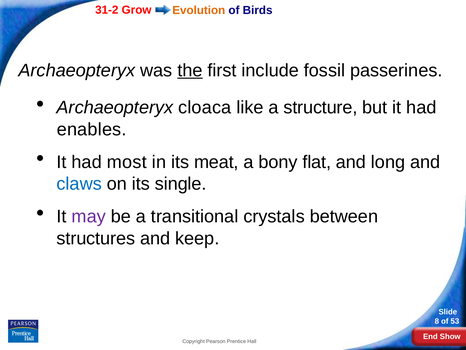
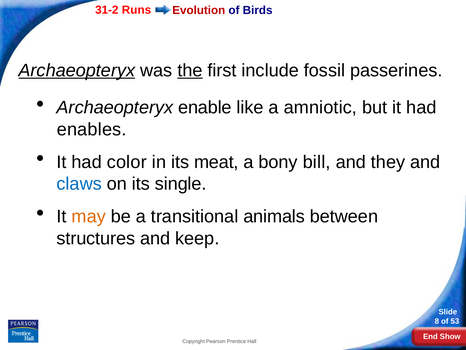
Grow: Grow -> Runs (136, 10)
Evolution colour: orange -> red (199, 10)
Archaeopteryx underline: none -> present (77, 70)
cloaca: cloaca -> enable (205, 107)
structure: structure -> amniotic (320, 107)
most: most -> color (127, 162)
flat: flat -> bill (317, 162)
long: long -> they (388, 162)
may colour: purple -> orange (89, 216)
crystals: crystals -> animals (274, 216)
